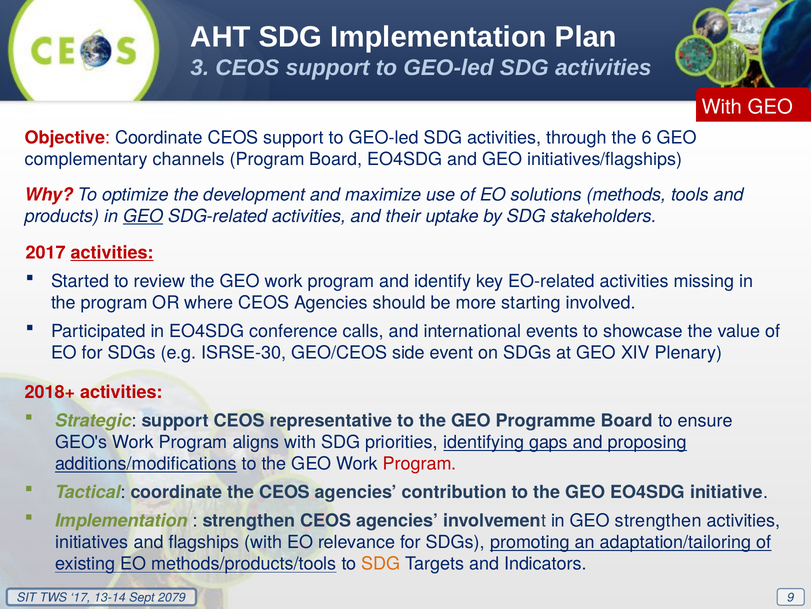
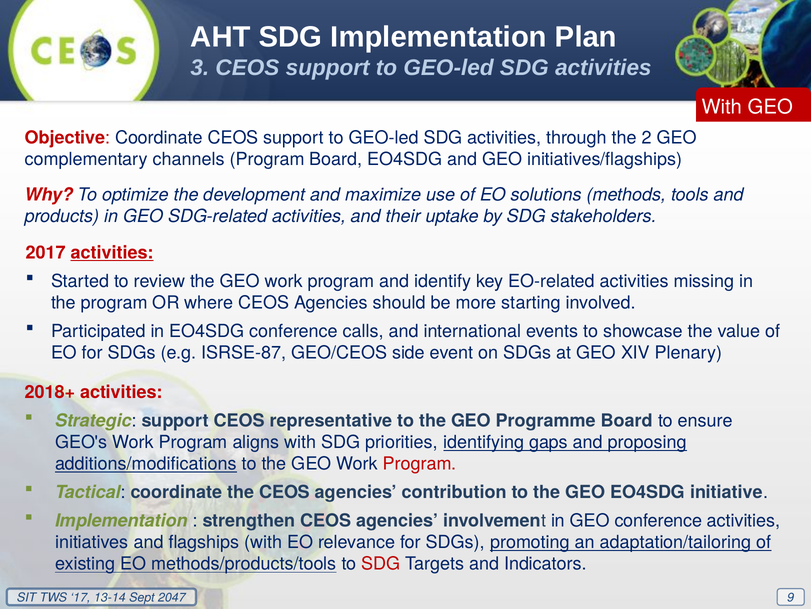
6: 6 -> 2 (647, 138)
GEO underline: present -> none (143, 216)
ISRSE-30: ISRSE-30 -> ISRSE-87 (244, 353)
GEO strengthen: strengthen -> conference (658, 520)
SDG colour: orange -> red (381, 563)
2079: 2079 -> 2047 (172, 597)
